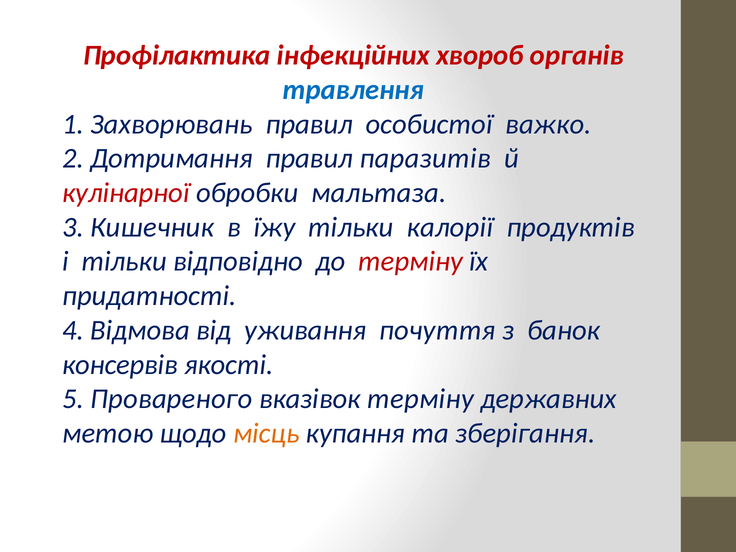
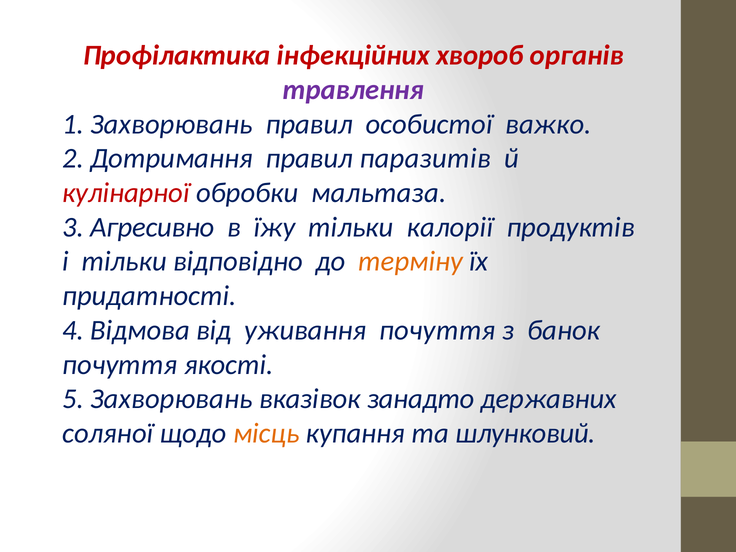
травлення colour: blue -> purple (354, 90)
Кишечник: Кишечник -> Агресивно (152, 227)
терміну colour: red -> orange (411, 262)
консервів: консервів -> почуття (120, 365)
5 Провареного: Провареного -> Захворювань (171, 399)
вказівок терміну: терміну -> занадто (421, 399)
метою: метою -> соляної (108, 433)
зберігання: зберігання -> шлунковий (525, 433)
